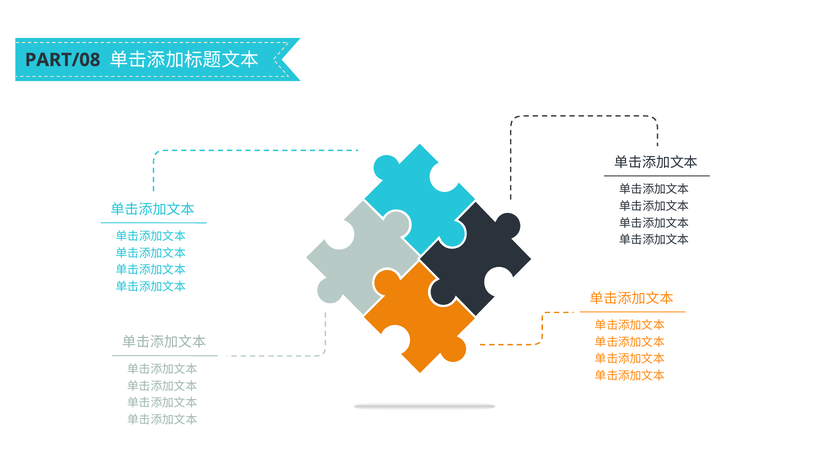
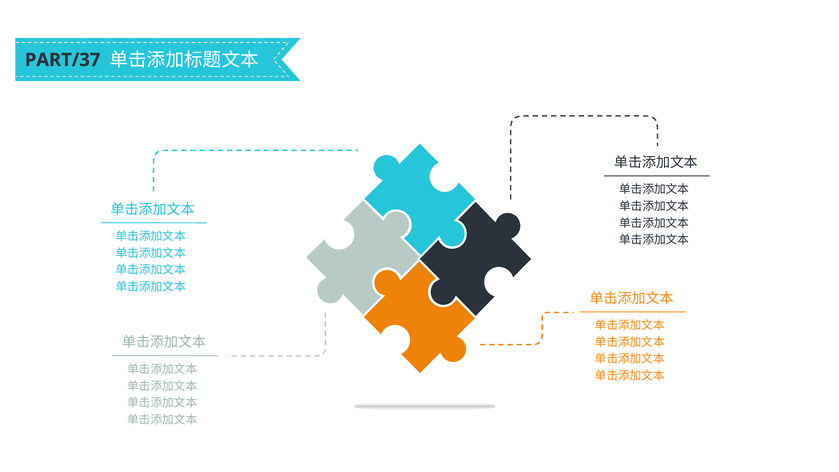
PART/08: PART/08 -> PART/37 (63, 60)
